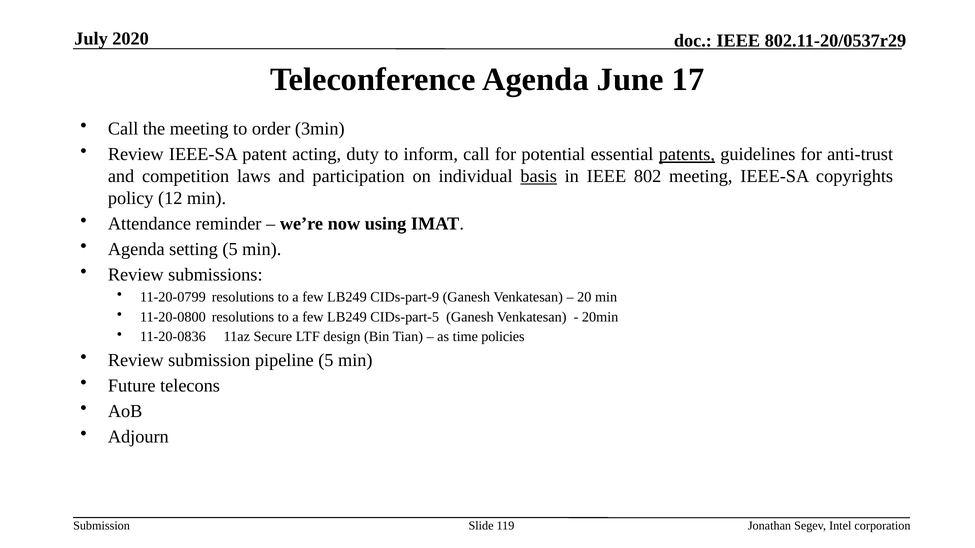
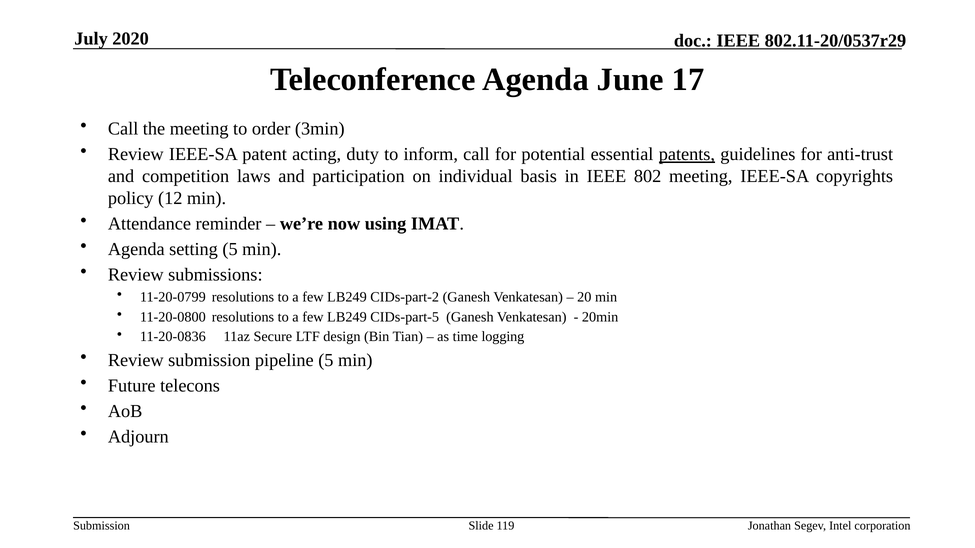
basis underline: present -> none (539, 176)
CIDs-part-9: CIDs-part-9 -> CIDs-part-2 (405, 297)
policies: policies -> logging (503, 337)
